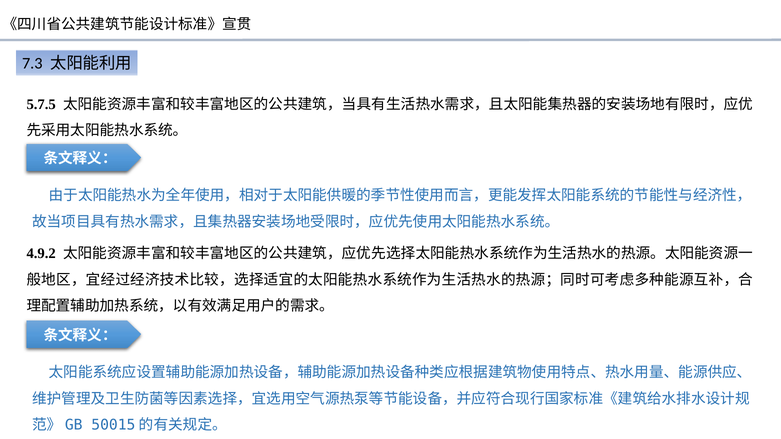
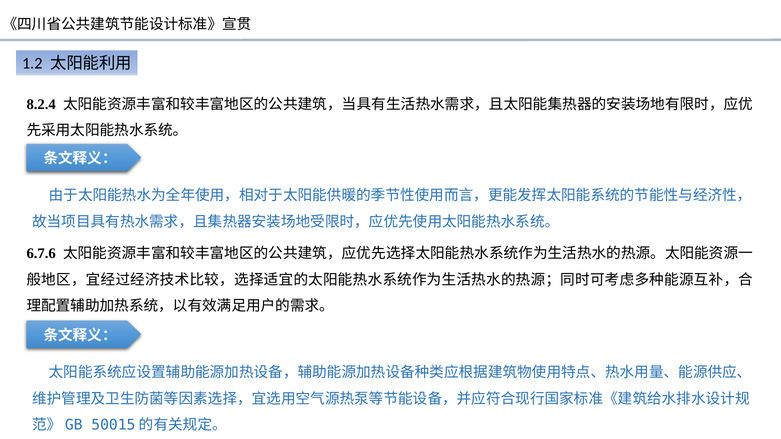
7.3: 7.3 -> 1.2 (32, 64)
5.7.5: 5.7.5 -> 8.2.4 (41, 104)
4.9.2: 4.9.2 -> 6.7.6 (41, 254)
